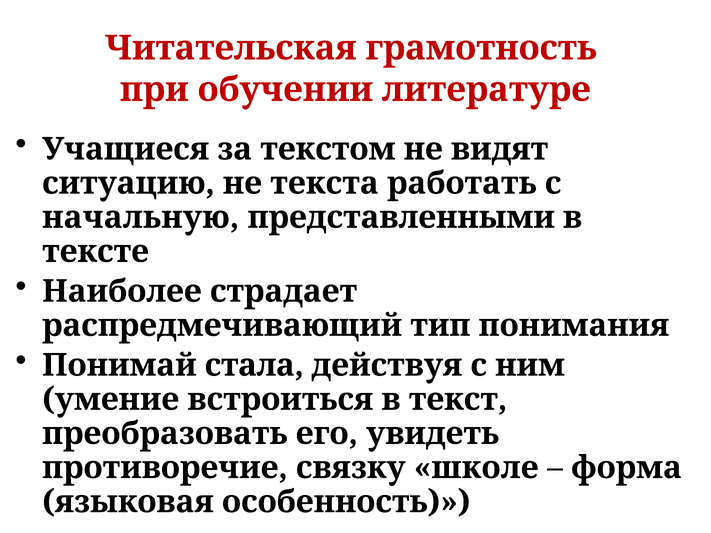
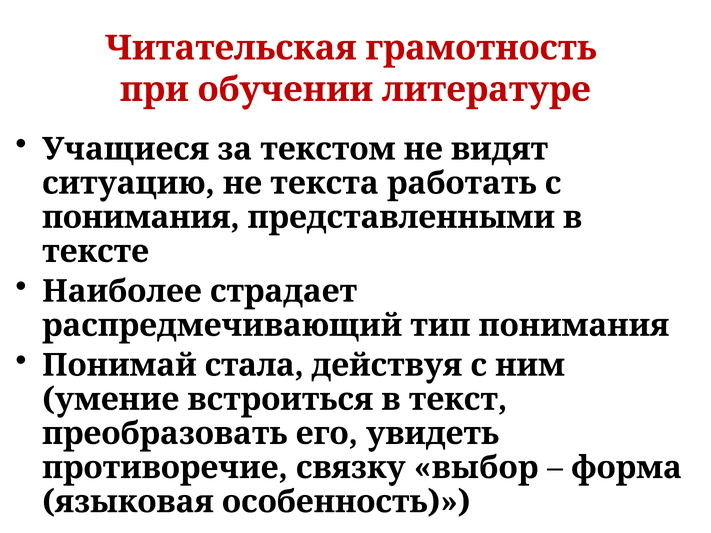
начальную: начальную -> понимания (141, 217)
школе: школе -> выбор (476, 468)
